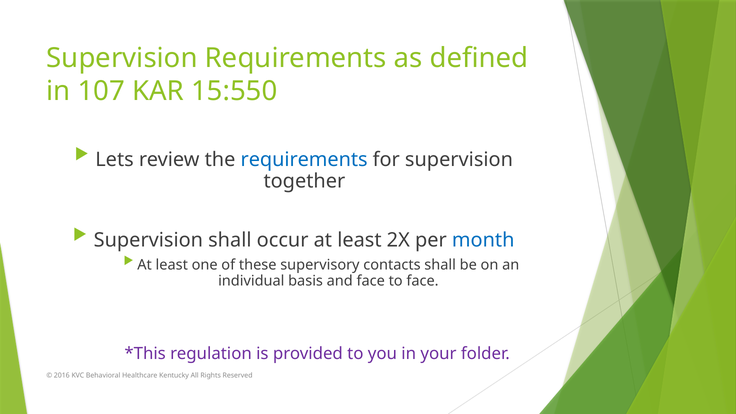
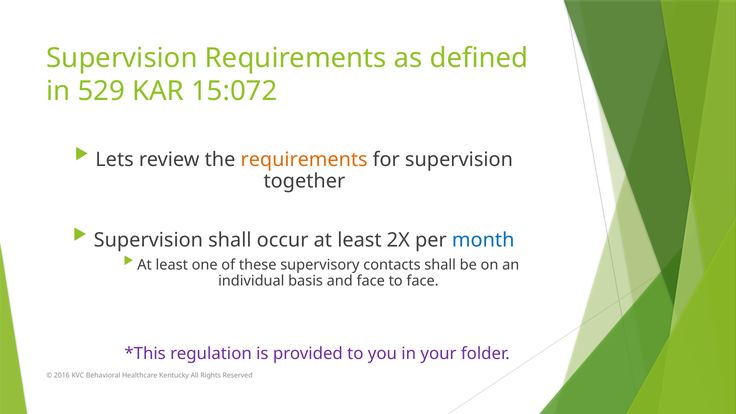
107: 107 -> 529 (101, 91)
15:550: 15:550 -> 15:072 (234, 91)
requirements colour: blue -> orange (304, 160)
